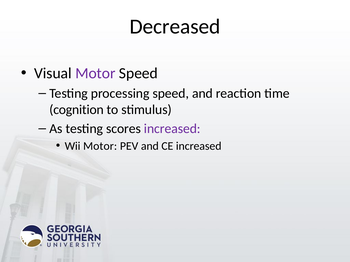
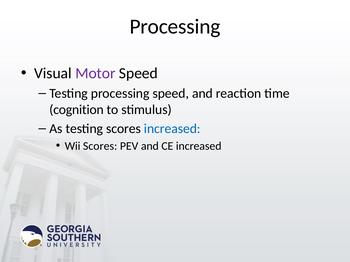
Decreased: Decreased -> Processing (175, 27)
increased colour: purple -> blue (172, 129)
Wii Motor: Motor -> Scores (100, 146)
